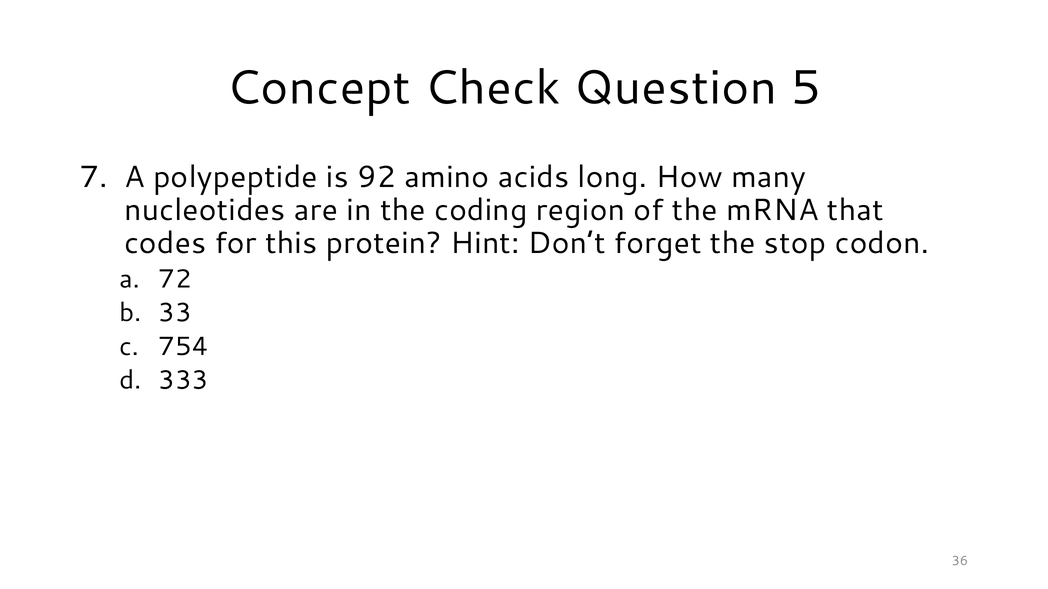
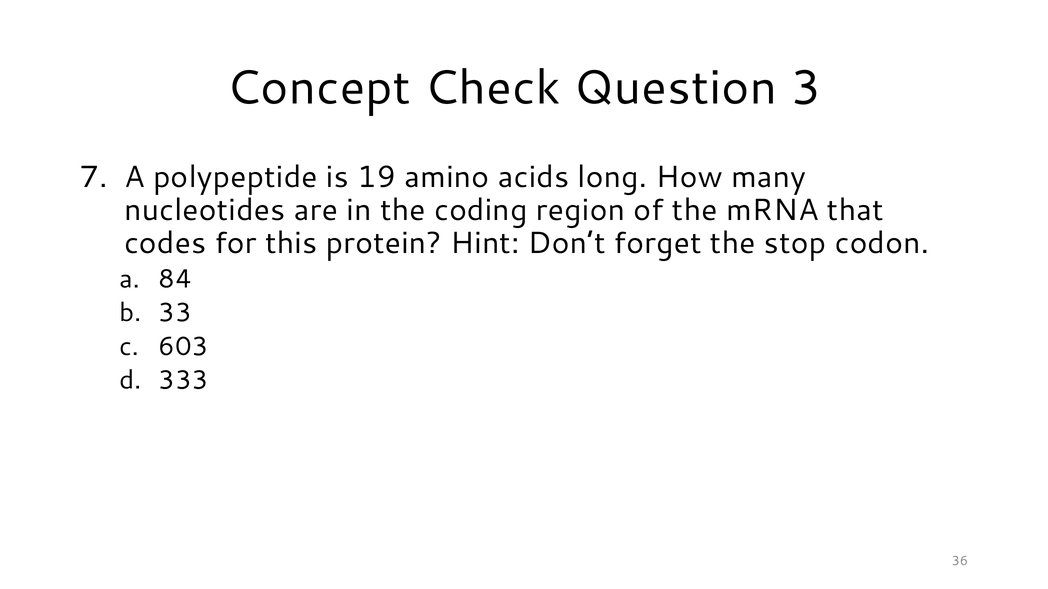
5: 5 -> 3 (806, 88)
92: 92 -> 19 (377, 177)
72: 72 -> 84 (175, 279)
754: 754 -> 603 (183, 347)
